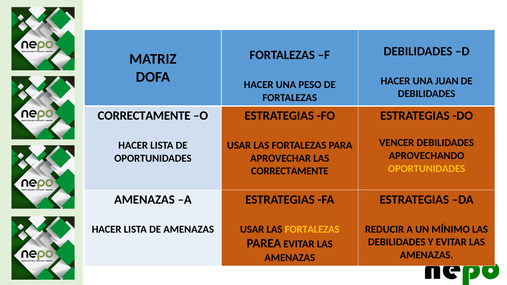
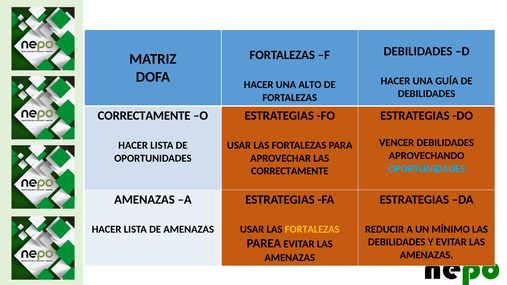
JUAN: JUAN -> GUÍA (447, 81)
PESO: PESO -> ALTO (310, 85)
OPORTUNIDADES colour: yellow -> light blue (427, 169)
